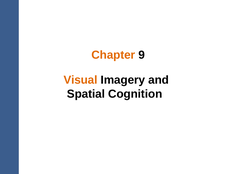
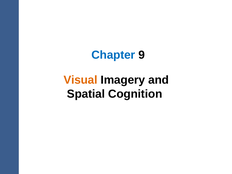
Chapter colour: orange -> blue (113, 55)
